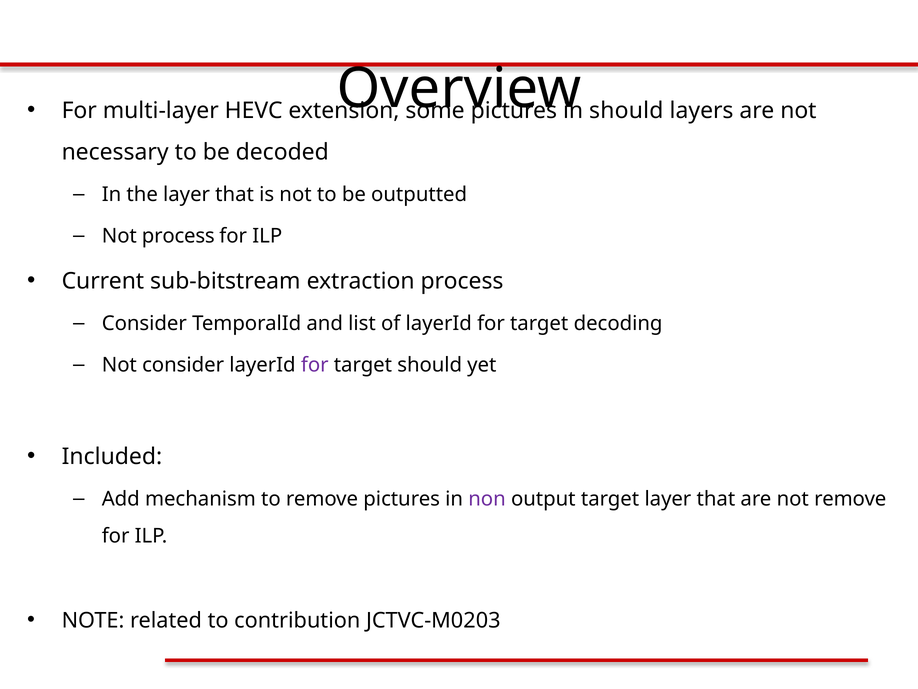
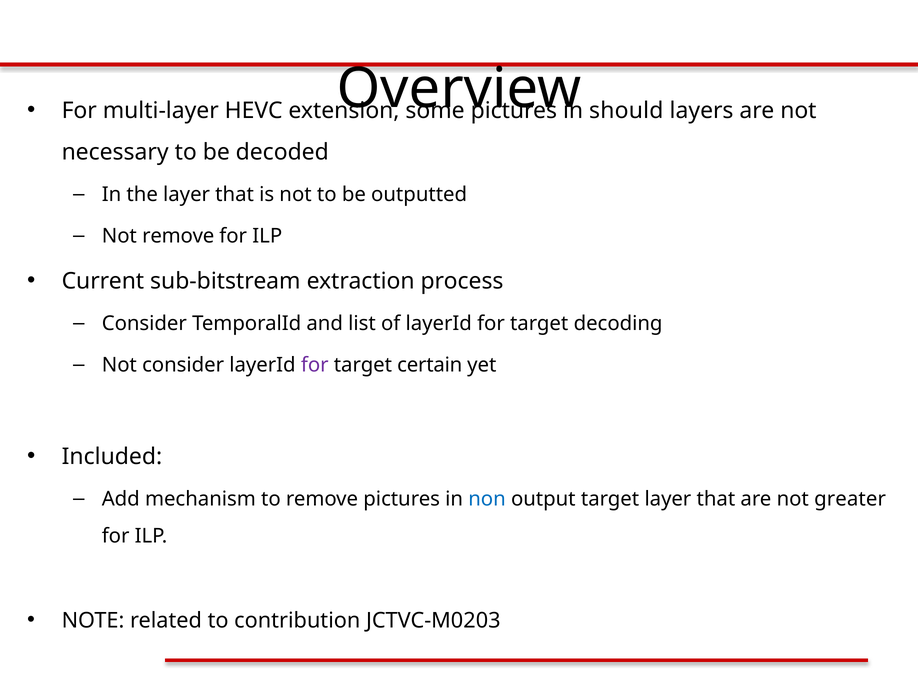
Not process: process -> remove (178, 236)
target should: should -> certain (430, 365)
non colour: purple -> blue (487, 499)
not remove: remove -> greater (850, 499)
